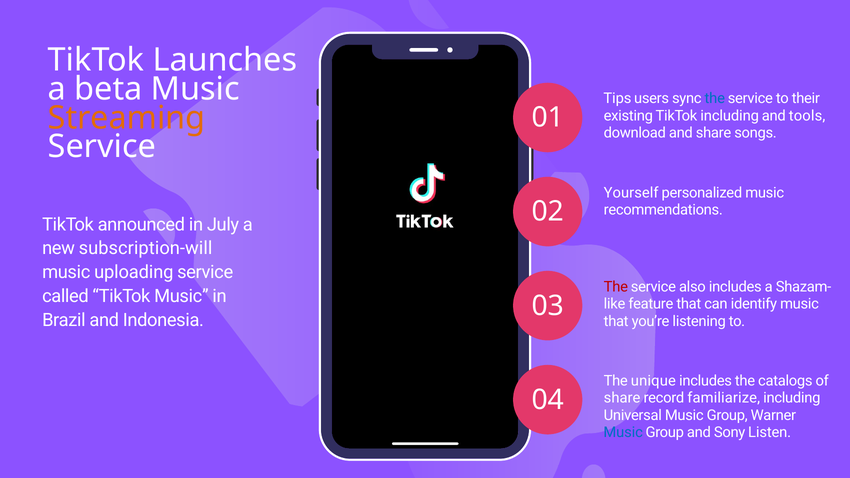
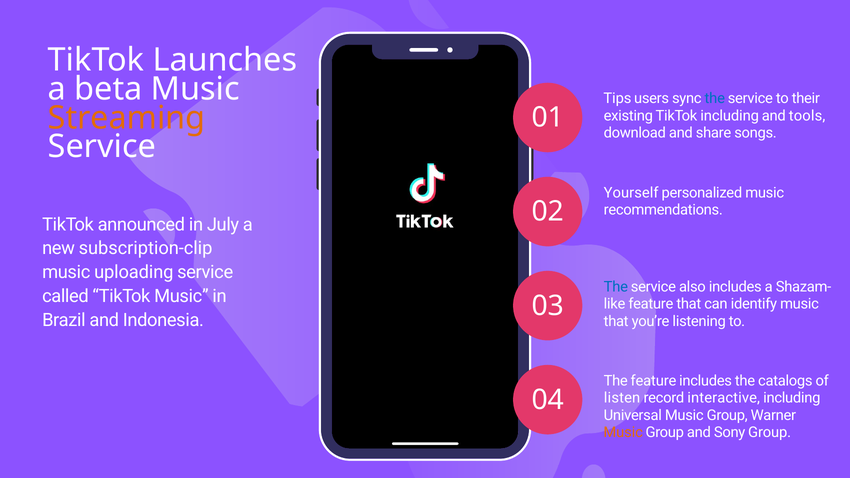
subscription-will: subscription-will -> subscription-clip (146, 248)
The colour: red -> blue (616, 287)
The unique: unique -> feature (653, 381)
share: share -> listen (622, 398)
familiarize: familiarize -> interactive (724, 398)
Music colour: blue -> orange (623, 433)
Sony Listen: Listen -> Group (770, 433)
